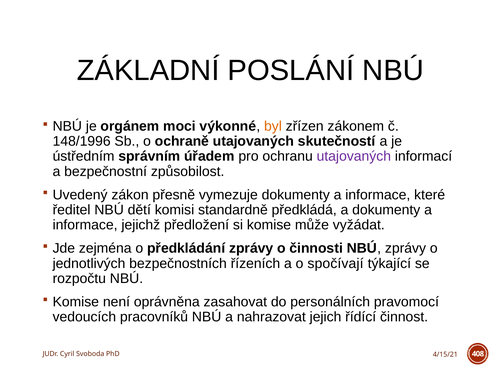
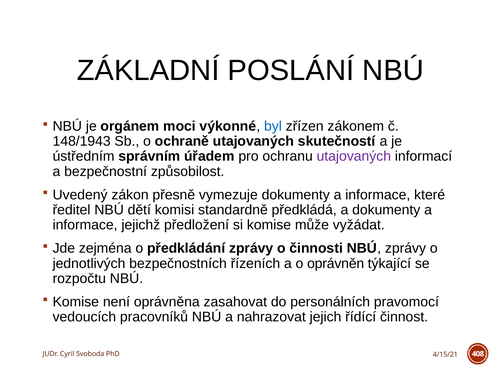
byl colour: orange -> blue (273, 126)
148/1996: 148/1996 -> 148/1943 (82, 141)
spočívají: spočívají -> oprávněn (336, 263)
